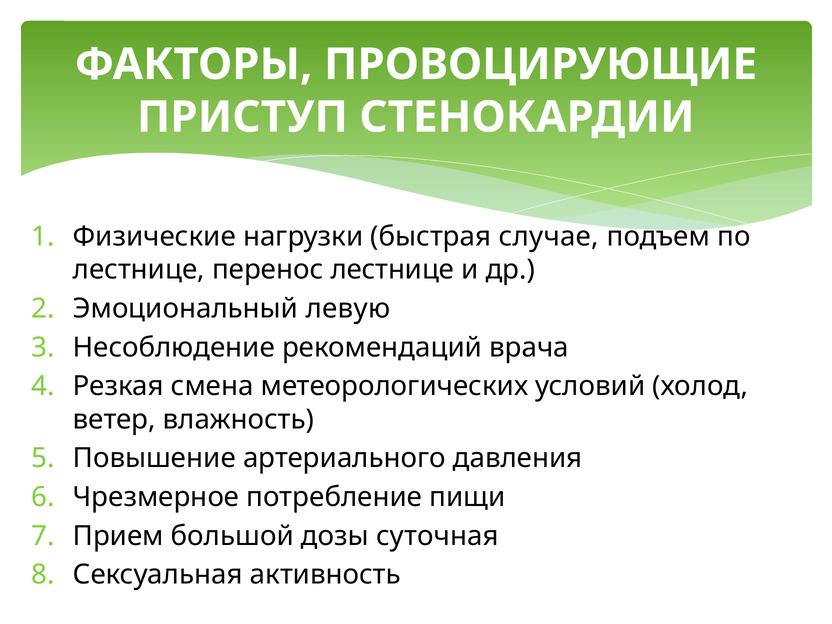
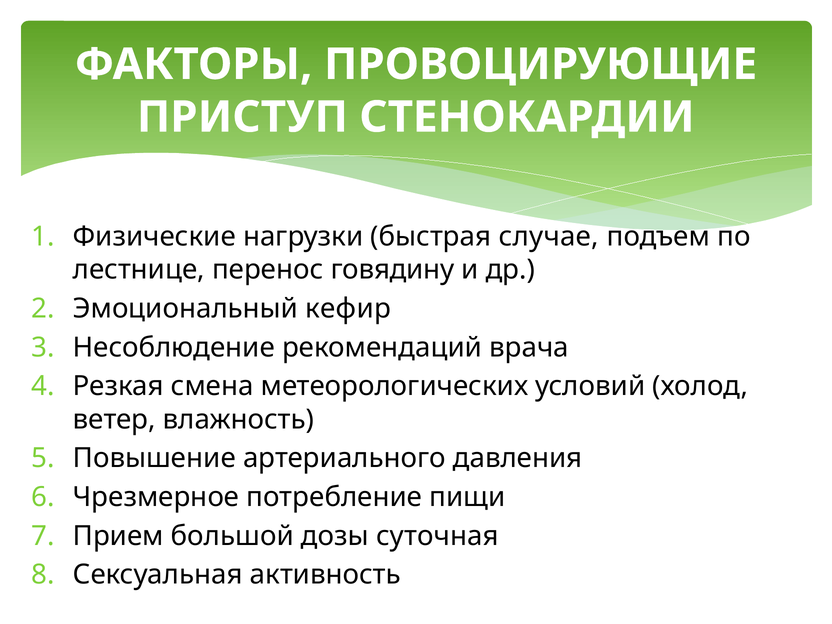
перенос лестнице: лестнице -> говядину (392, 270)
левую: левую -> кефир (348, 309)
